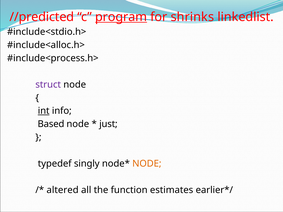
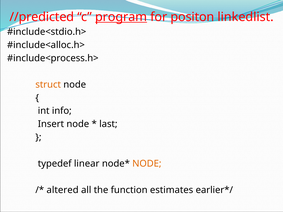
shrinks: shrinks -> positon (192, 17)
struct colour: purple -> orange (48, 85)
int underline: present -> none (44, 111)
Based: Based -> Insert (51, 124)
just: just -> last (108, 124)
singly: singly -> linear (87, 164)
